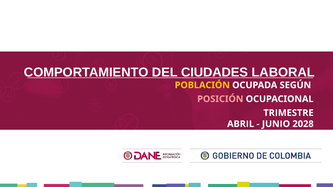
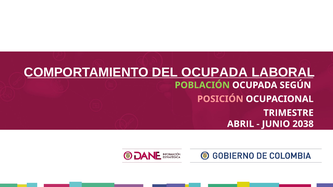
DEL CIUDADES: CIUDADES -> OCUPADA (215, 72)
POBLACIÓN colour: yellow -> light green (202, 85)
2028: 2028 -> 2038 (303, 124)
